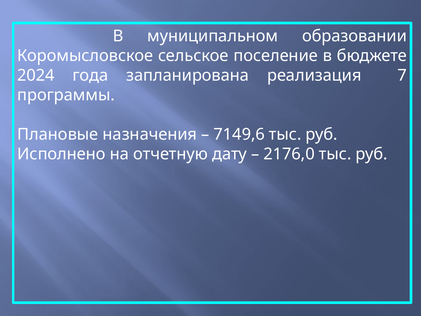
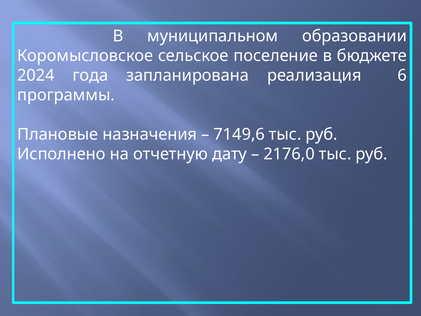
7: 7 -> 6 (402, 75)
